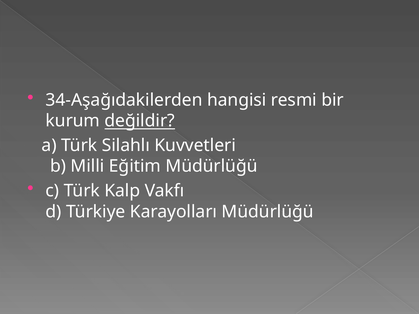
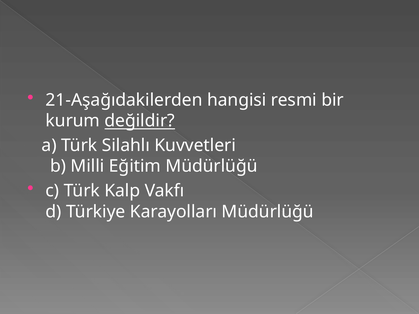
34-Aşağıdakilerden: 34-Aşağıdakilerden -> 21-Aşağıdakilerden (124, 100)
